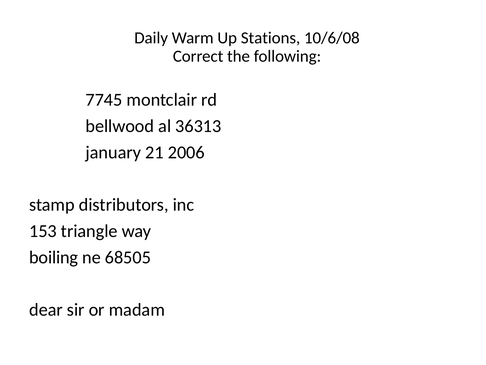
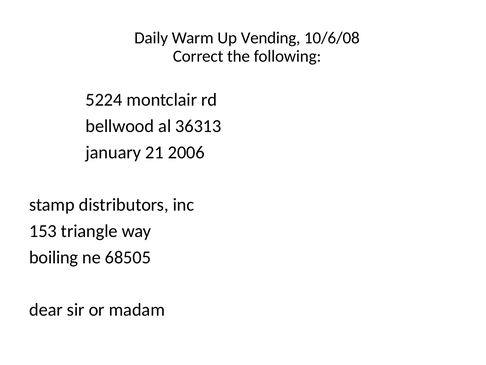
Stations: Stations -> Vending (271, 38)
7745: 7745 -> 5224 (104, 100)
